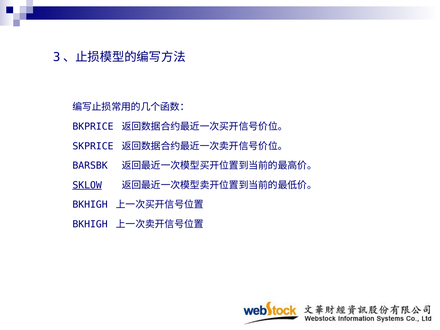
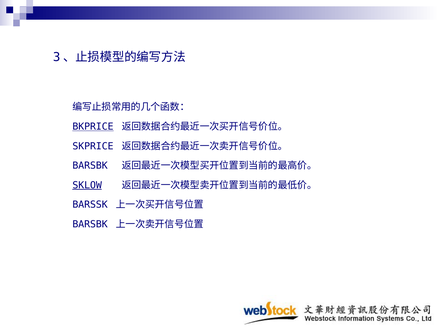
BKPRICE underline: none -> present (93, 127)
BKHIGH: BKHIGH -> BARSSK (90, 205)
BKHIGH: BKHIGH -> BARSBK (90, 224)
